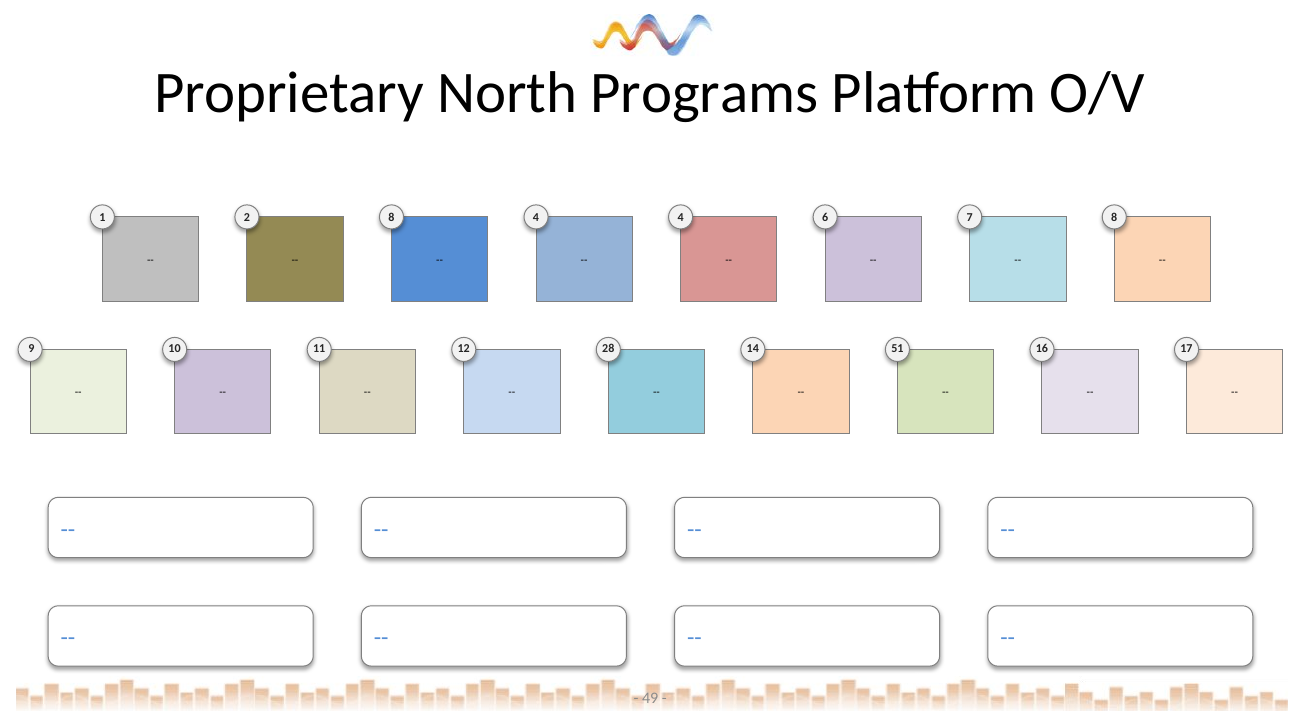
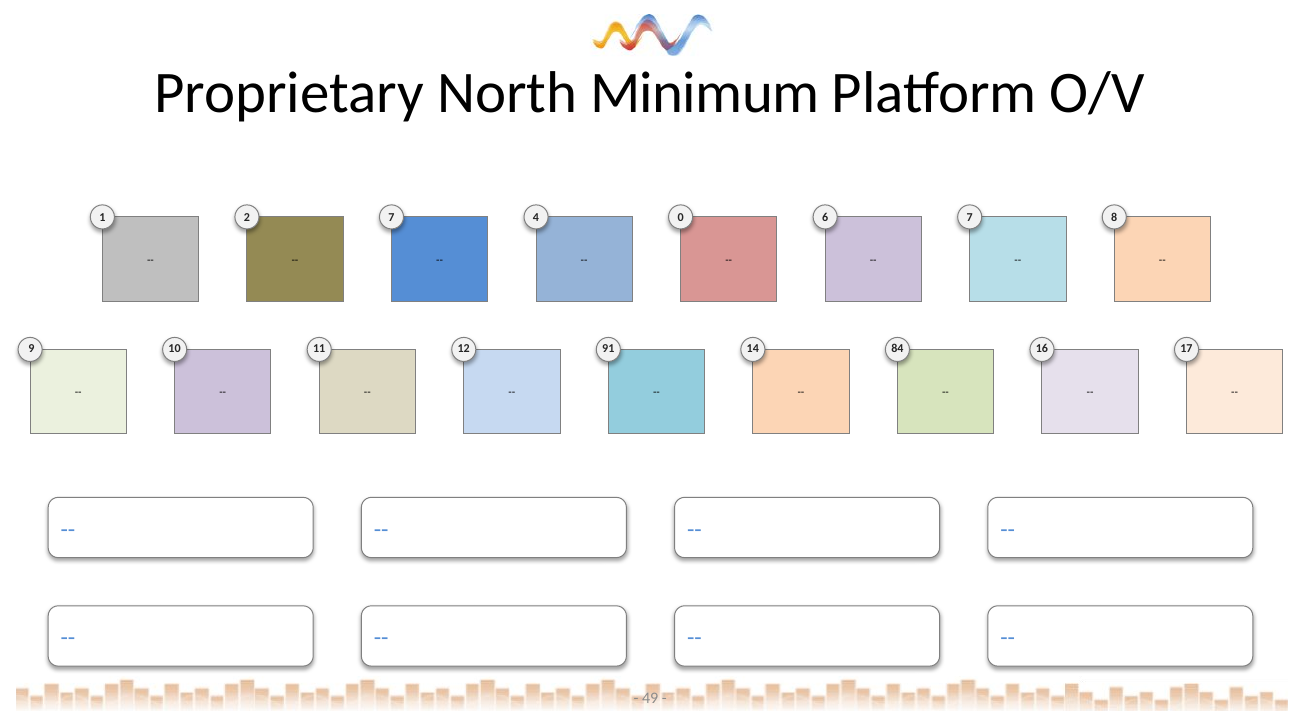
Programs: Programs -> Minimum (705, 93)
2 8: 8 -> 7 (391, 218)
4 4: 4 -> 0 (681, 218)
28: 28 -> 91 (608, 349)
51: 51 -> 84 (897, 349)
